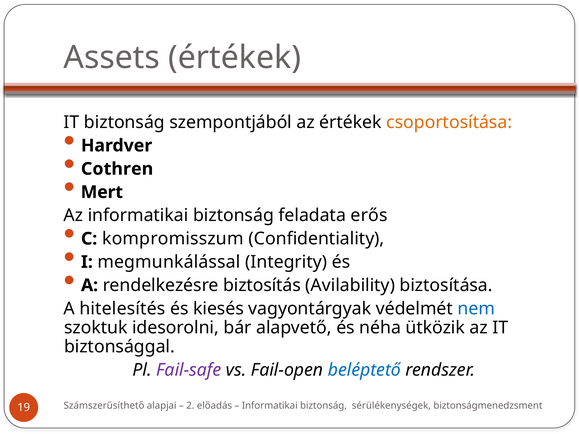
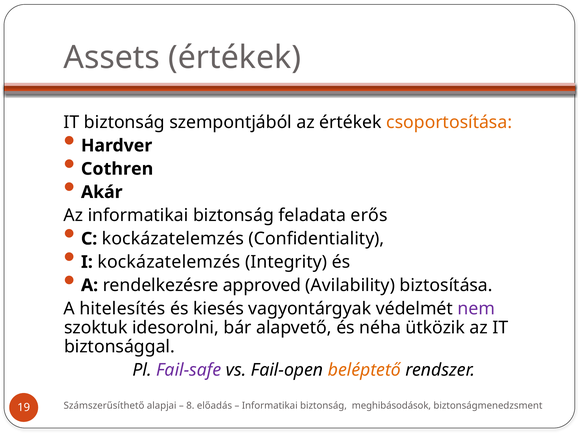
Mert: Mert -> Akár (102, 192)
C kompromisszum: kompromisszum -> kockázatelemzés (173, 239)
I megmunkálással: megmunkálással -> kockázatelemzés (169, 262)
biztosítás: biztosítás -> approved (262, 285)
nem colour: blue -> purple (476, 309)
beléptető colour: blue -> orange (364, 370)
2: 2 -> 8 (190, 406)
sérülékenységek: sérülékenységek -> meghibásodások (391, 406)
